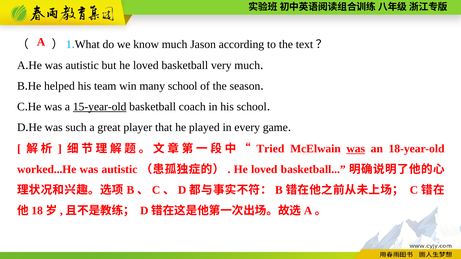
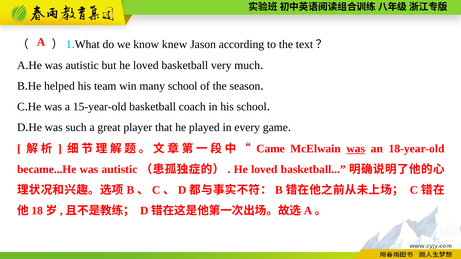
know much: much -> knew (175, 45)
15-year-old underline: present -> none (100, 107)
Tried: Tried -> Came (271, 149)
worked...He: worked...He -> became...He (47, 170)
